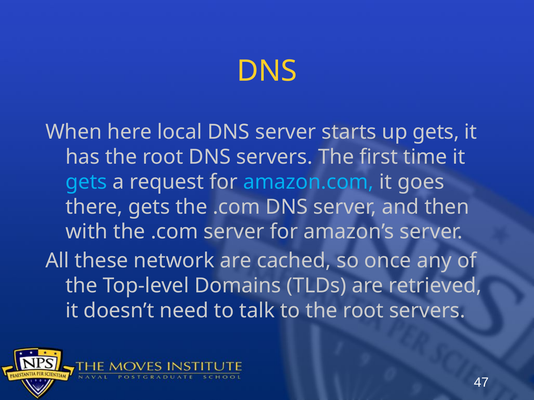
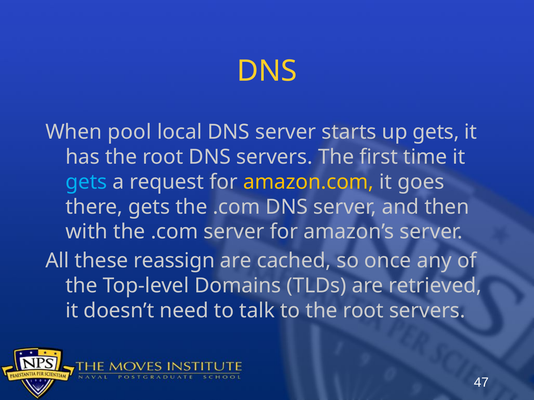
here: here -> pool (130, 132)
amazon.com colour: light blue -> yellow (308, 182)
network: network -> reassign (174, 261)
